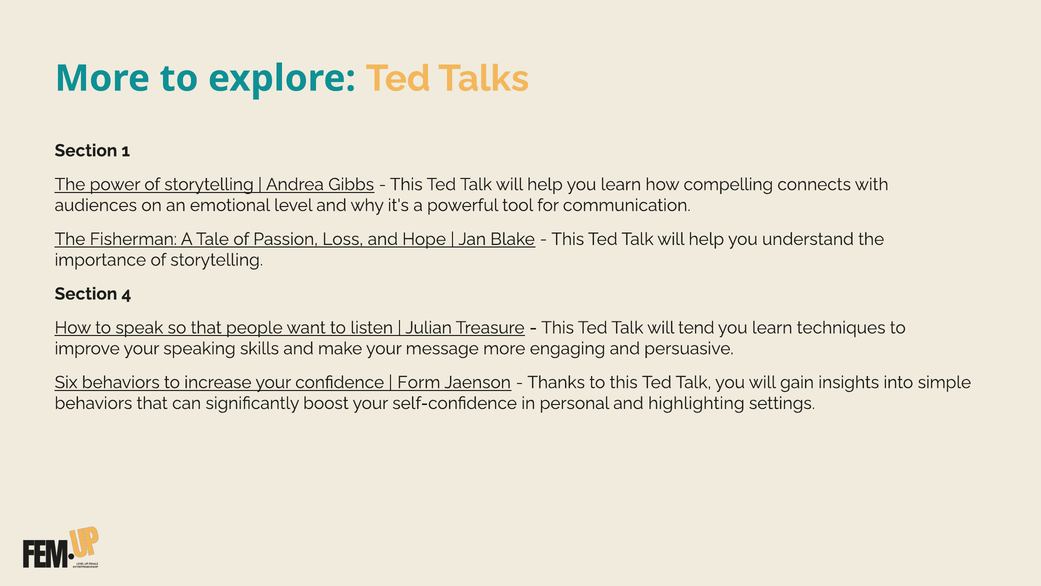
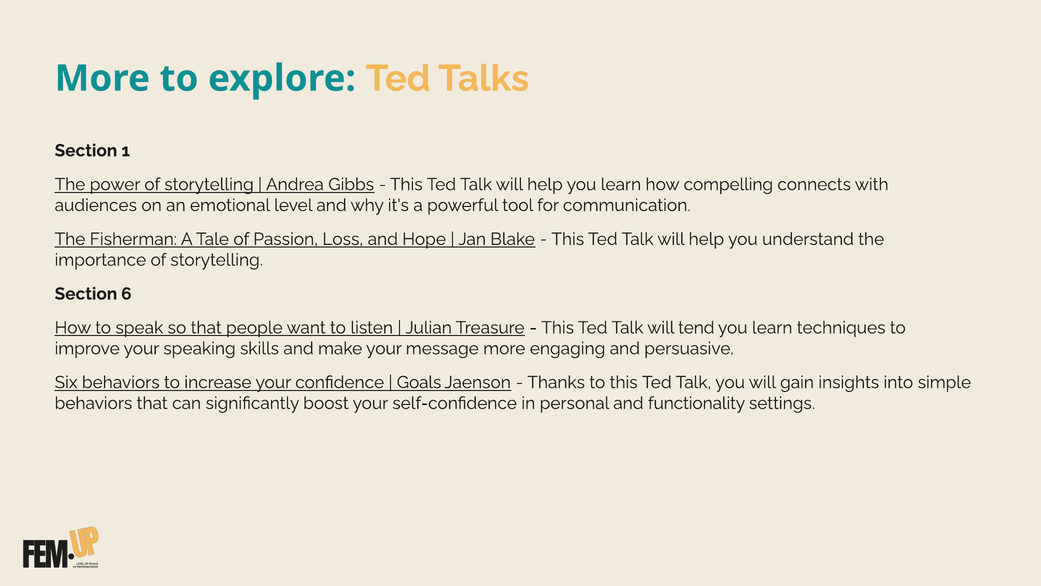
4: 4 -> 6 (126, 294)
Form: Form -> Goals (419, 382)
highlighting: highlighting -> functionality (697, 403)
